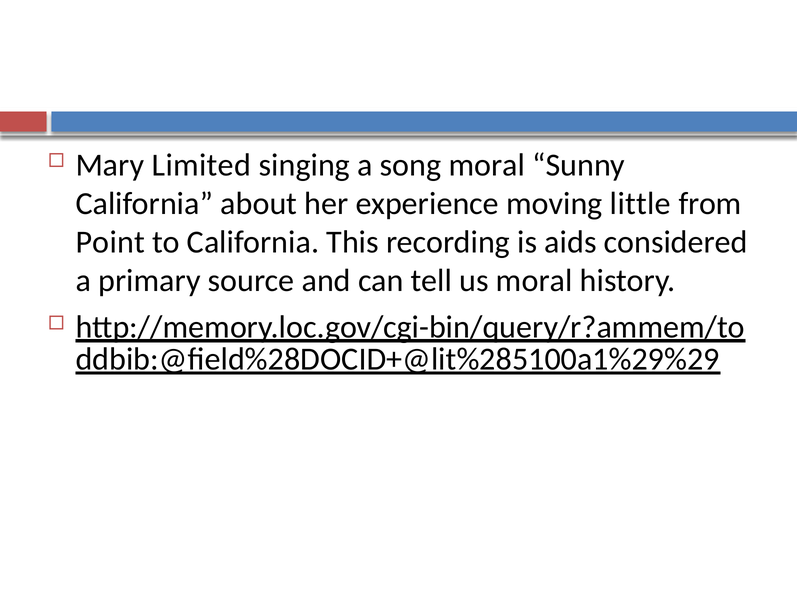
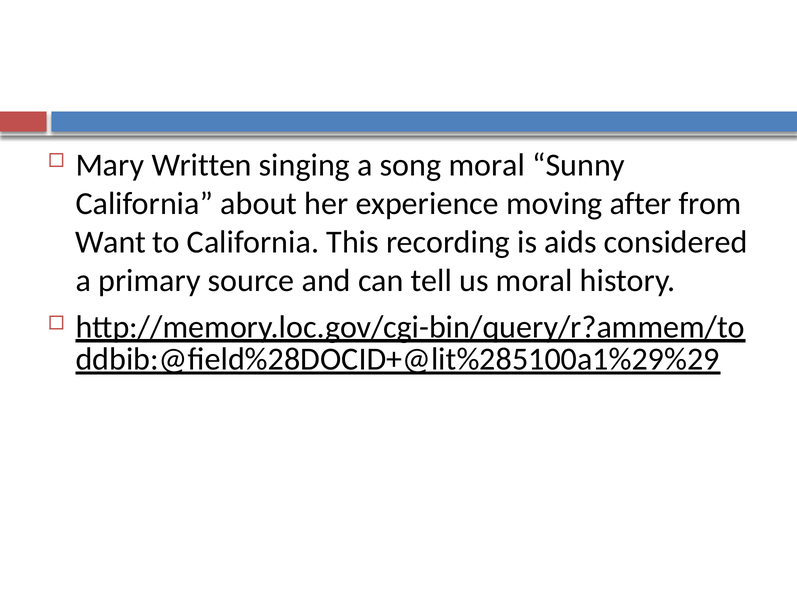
Limited: Limited -> Written (202, 165)
little: little -> after (641, 203)
Point: Point -> Want (111, 242)
